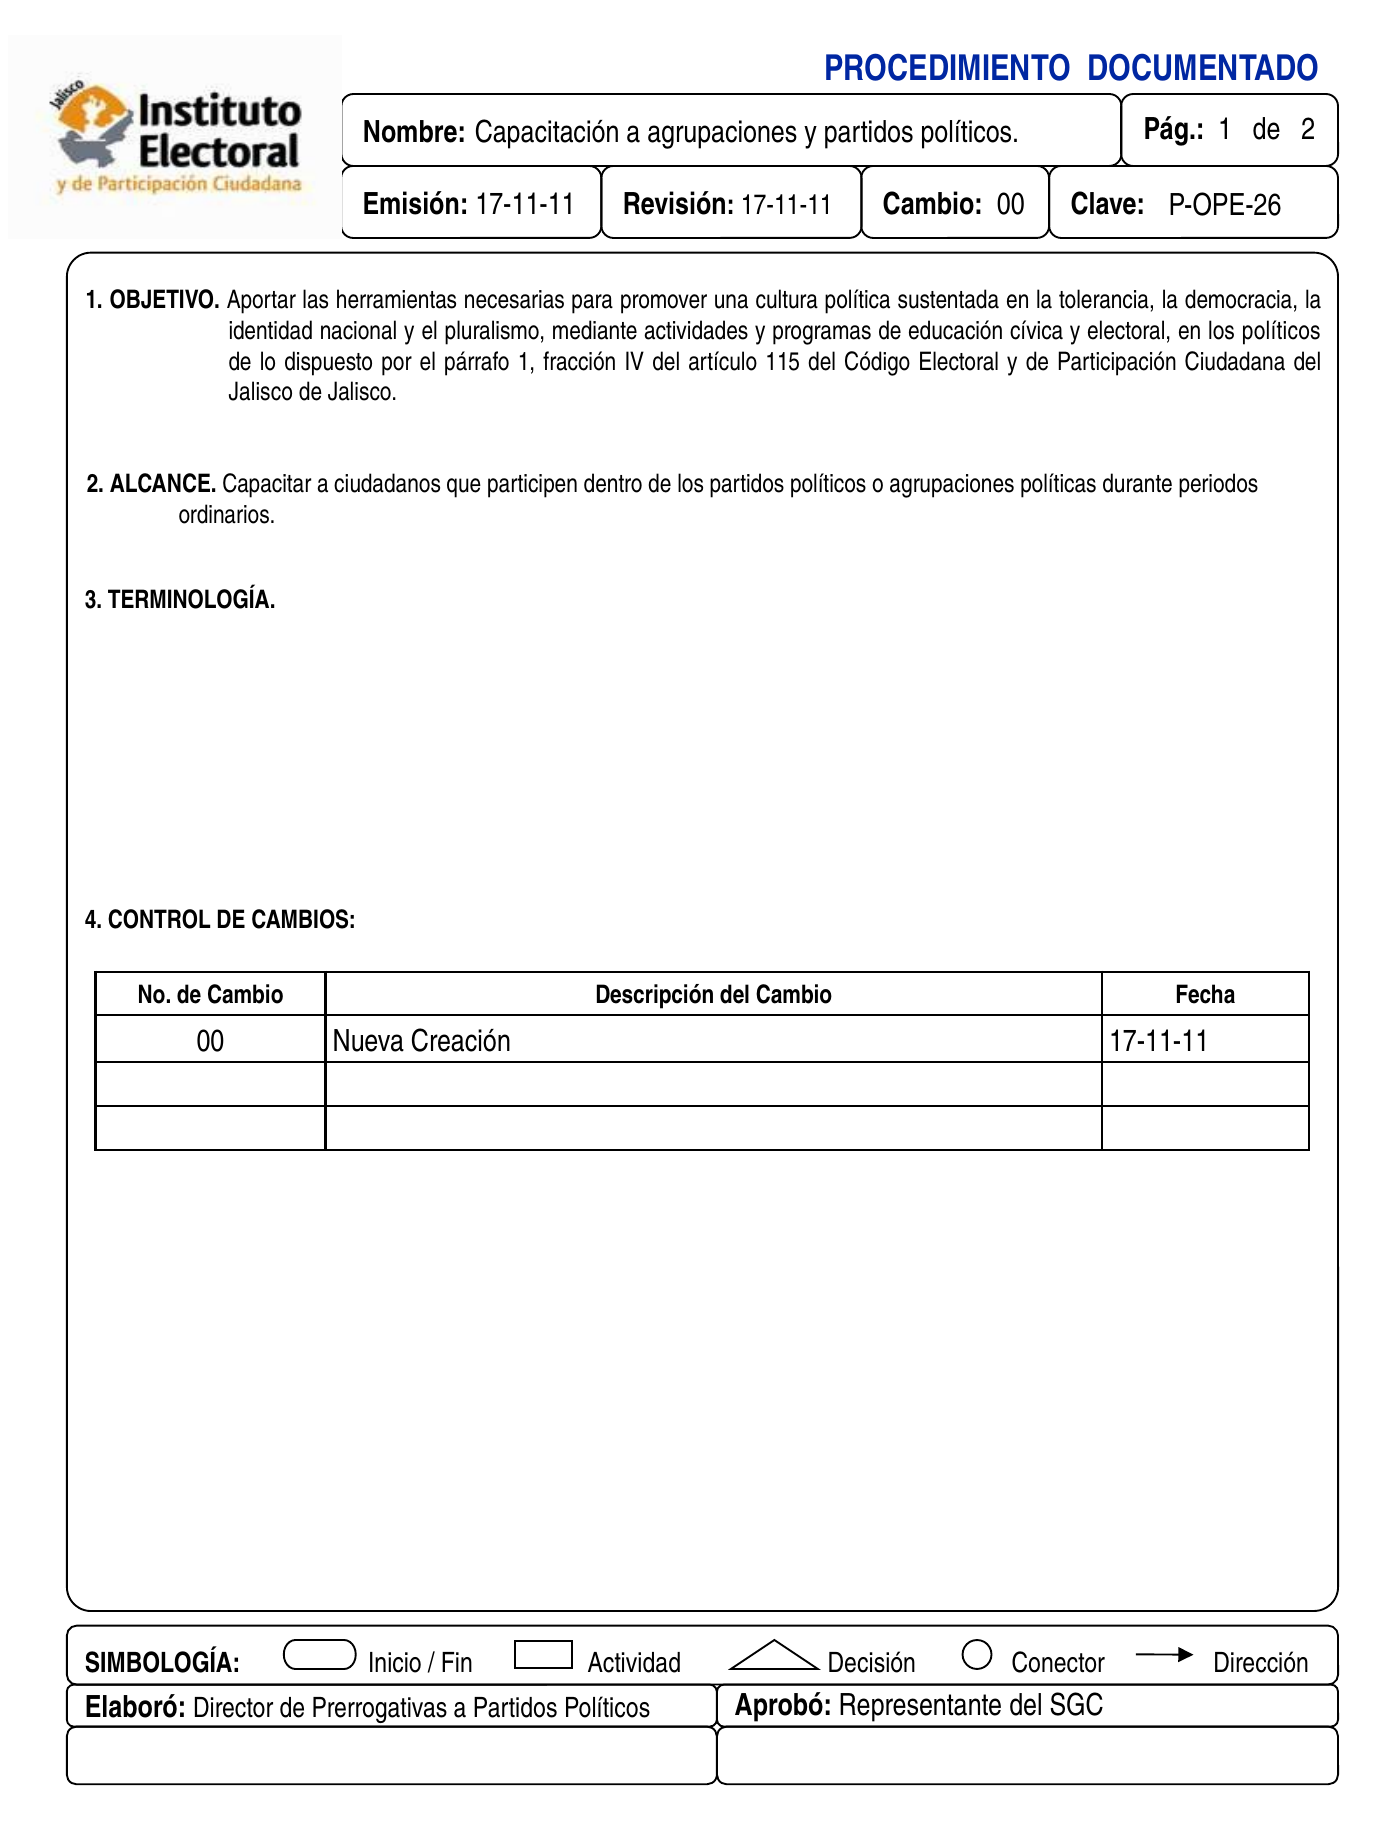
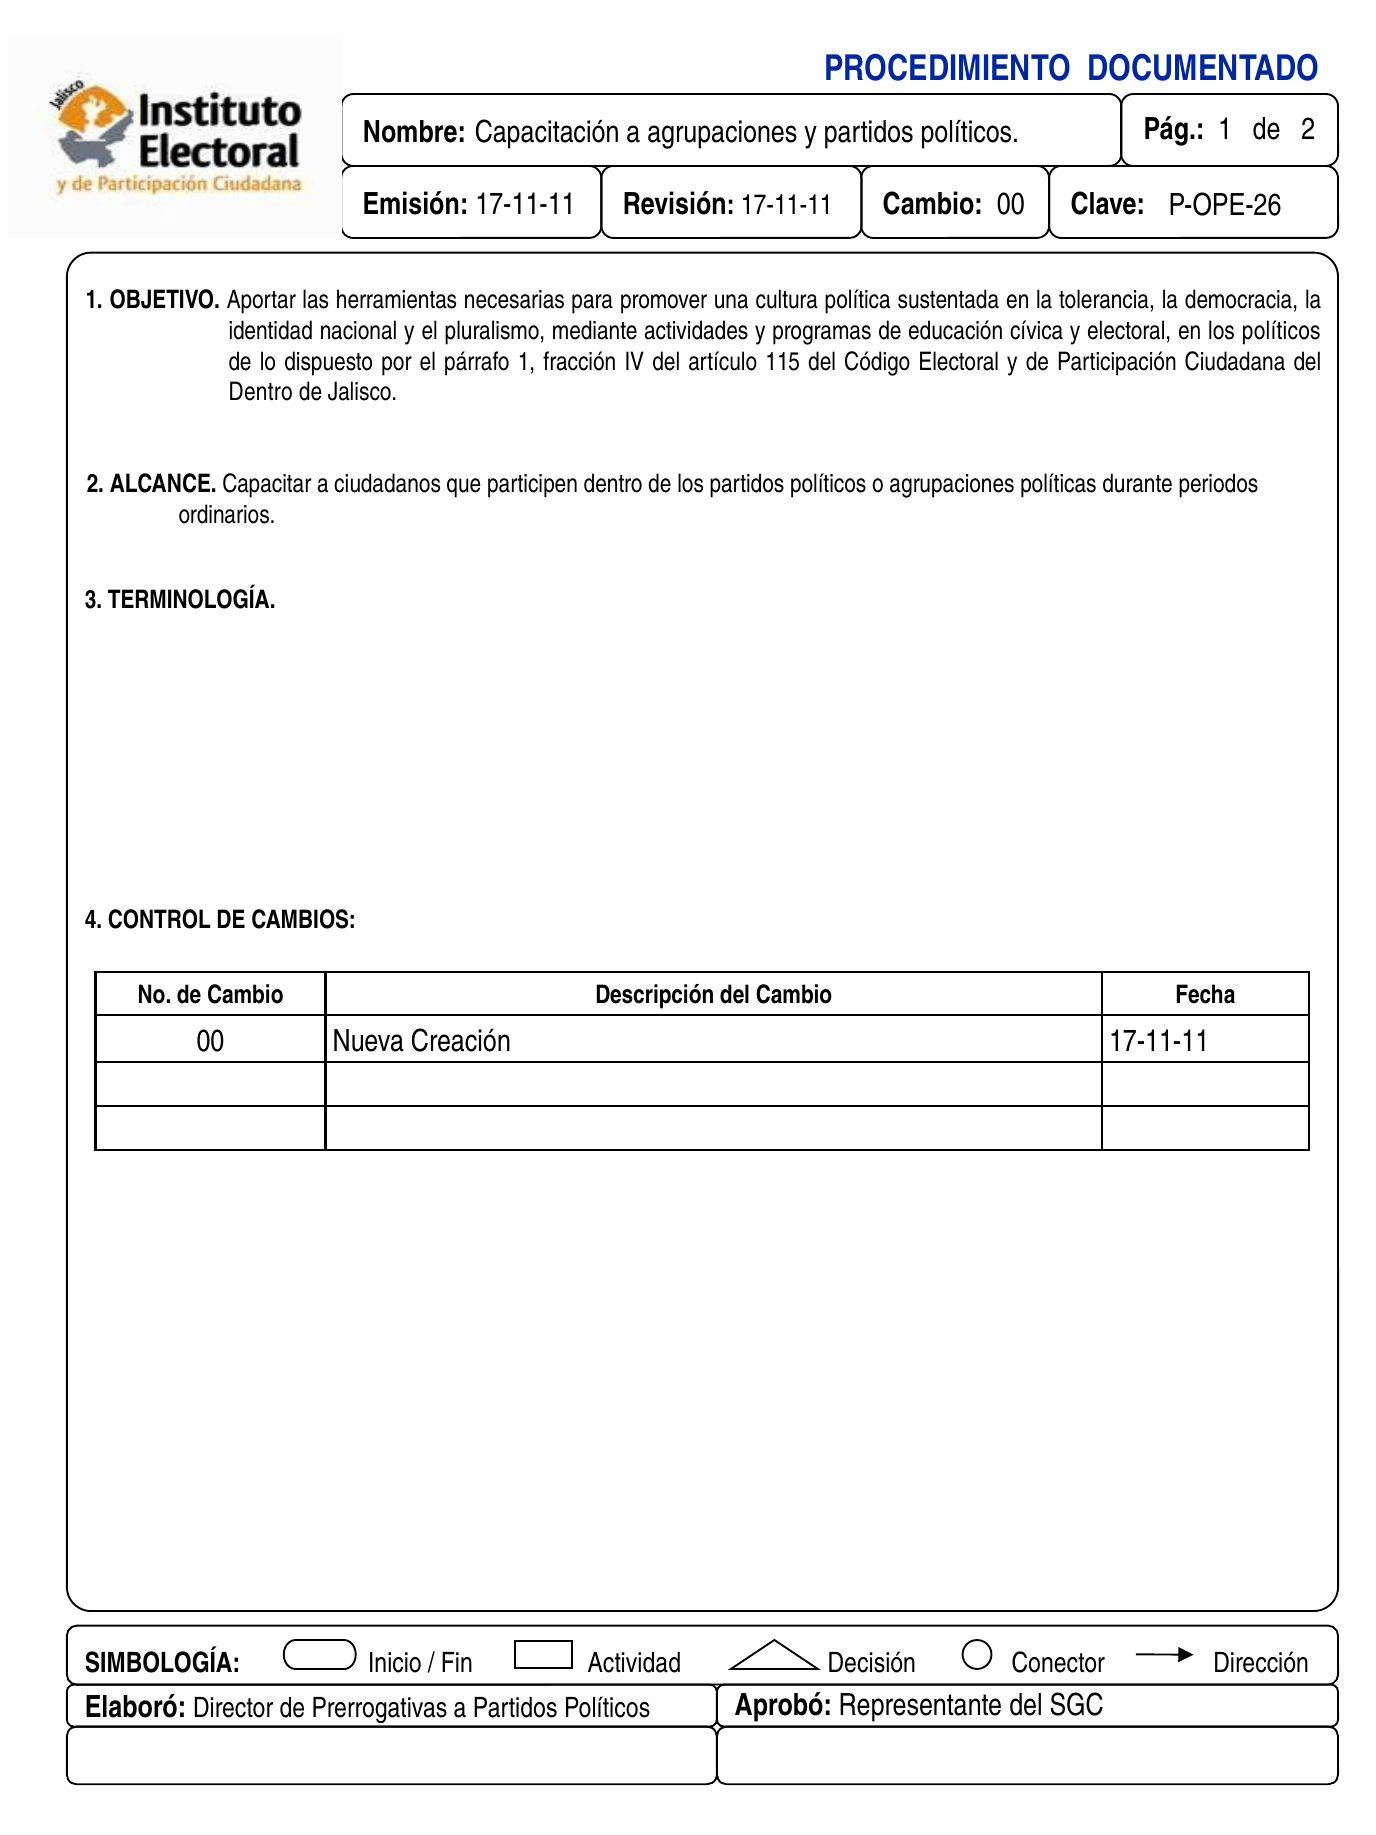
Jalisco: Jalisco -> Dentro (261, 392)
